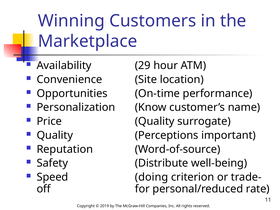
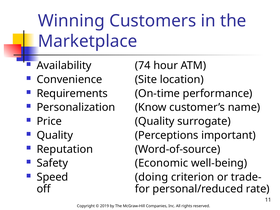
29: 29 -> 74 (143, 66)
Opportunities: Opportunities -> Requirements (72, 93)
Distribute: Distribute -> Economic (162, 163)
